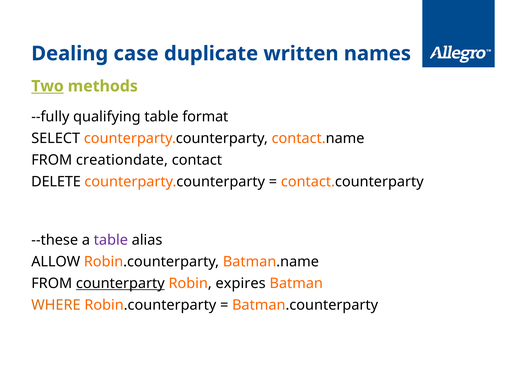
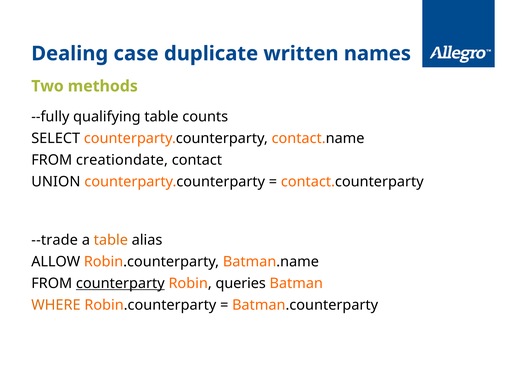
Two underline: present -> none (48, 86)
format: format -> counts (205, 117)
DELETE: DELETE -> UNION (56, 182)
--these: --these -> --trade (55, 240)
table colour: purple -> orange (111, 240)
expires: expires -> queries (241, 283)
